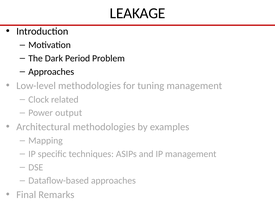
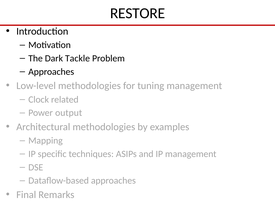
LEAKAGE: LEAKAGE -> RESTORE (138, 13)
Period: Period -> Tackle (78, 58)
